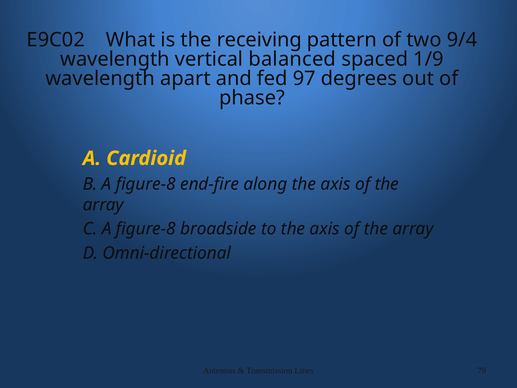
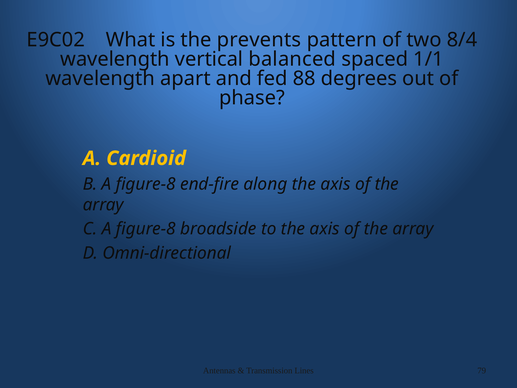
receiving: receiving -> prevents (259, 40)
9/4: 9/4 -> 8/4 (462, 40)
1/9: 1/9 -> 1/1 (428, 59)
97: 97 -> 88 (304, 78)
